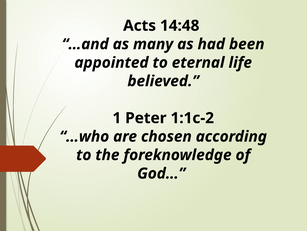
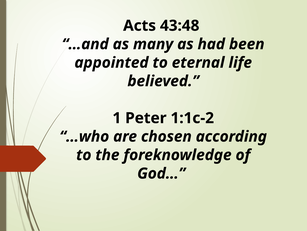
14:48: 14:48 -> 43:48 (180, 26)
